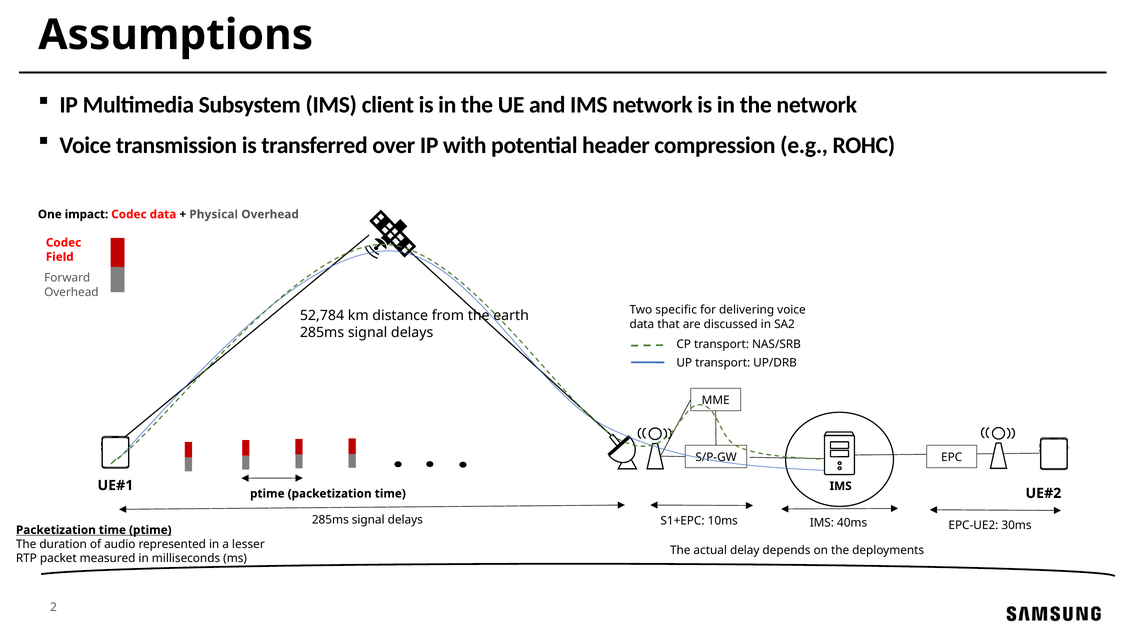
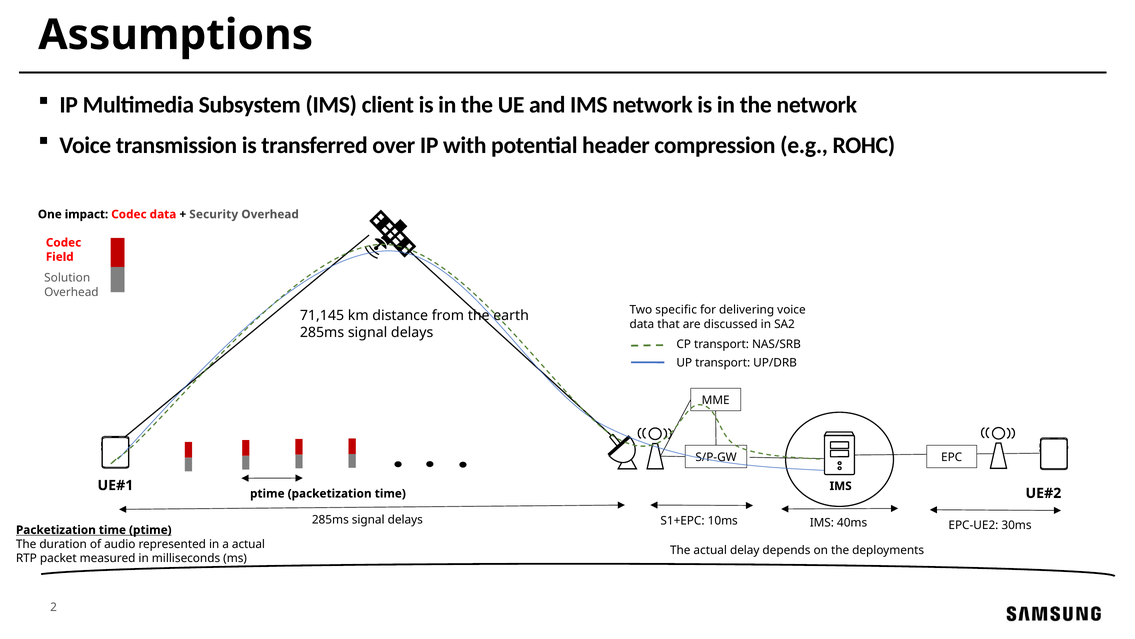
Physical: Physical -> Security (214, 214)
Forward: Forward -> Solution (67, 278)
52,784: 52,784 -> 71,145 (322, 315)
a lesser: lesser -> actual (248, 544)
